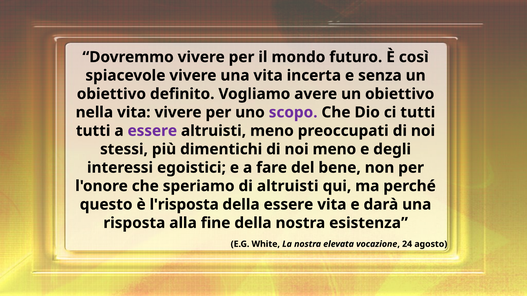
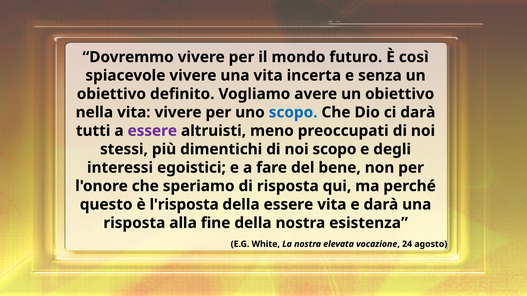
scopo colour: purple -> blue (293, 113)
ci tutti: tutti -> darà (418, 113)
noi meno: meno -> scopo (334, 149)
di altruisti: altruisti -> risposta (288, 186)
